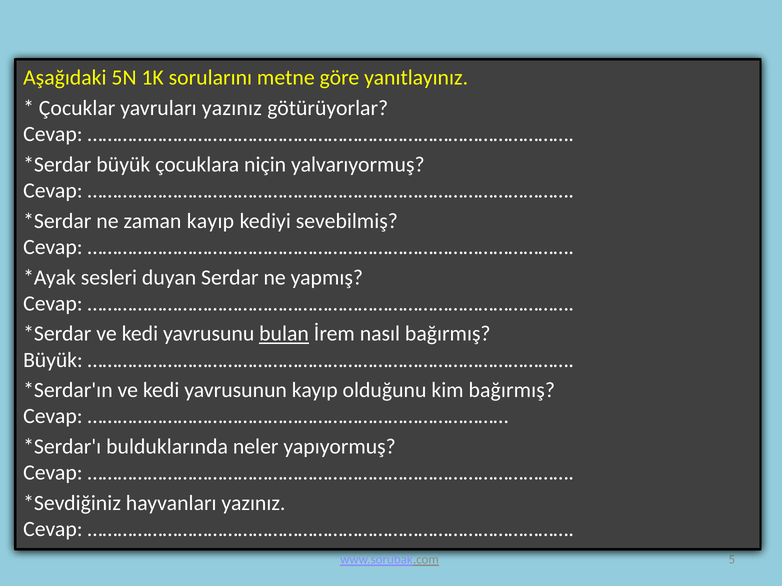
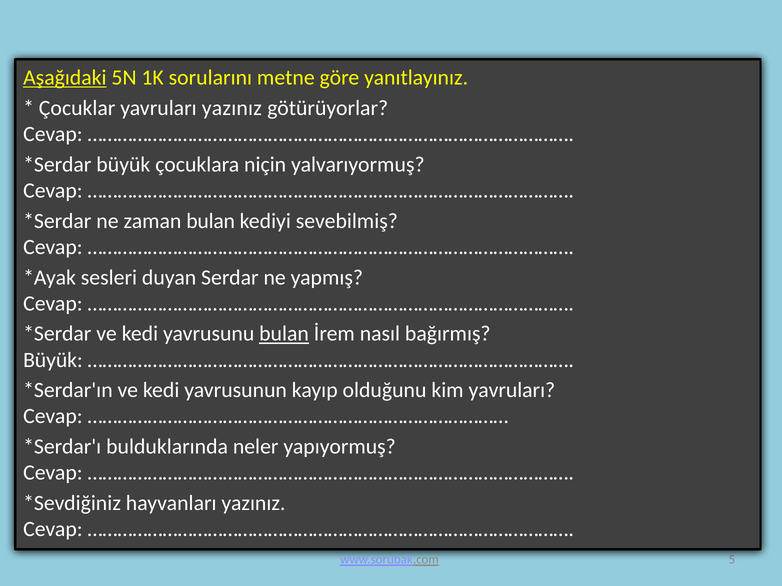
Aşağıdaki underline: none -> present (65, 78)
zaman kayıp: kayıp -> bulan (211, 221)
kim bağırmış: bağırmış -> yavruları (512, 391)
